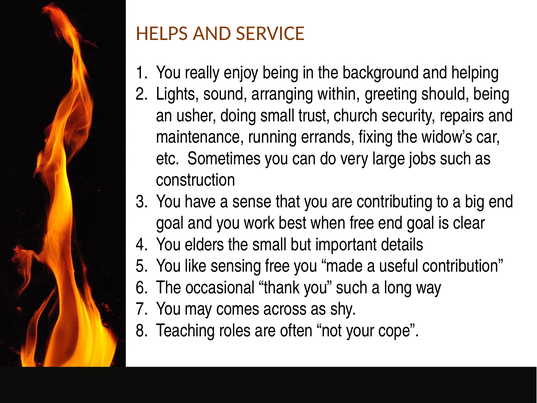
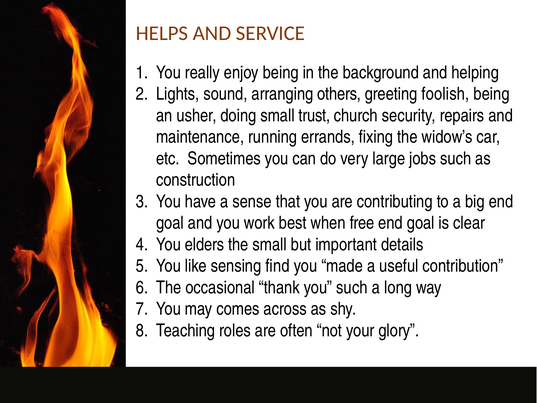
within: within -> others (339, 94)
should: should -> foolish (445, 94)
sensing free: free -> find (277, 266)
cope: cope -> glory (399, 330)
